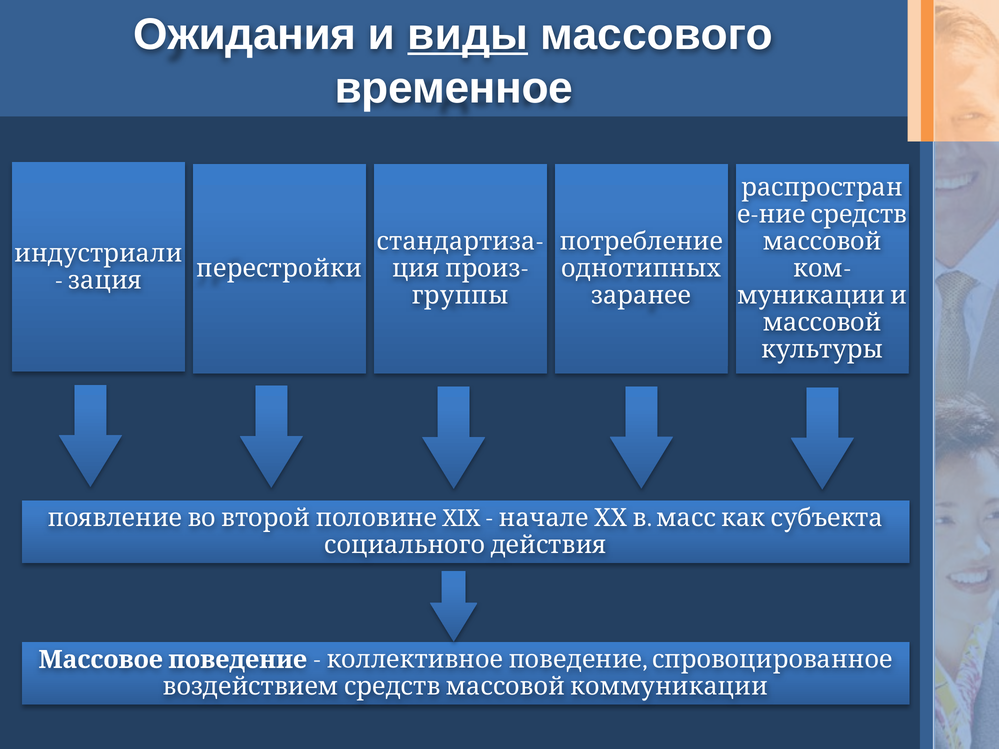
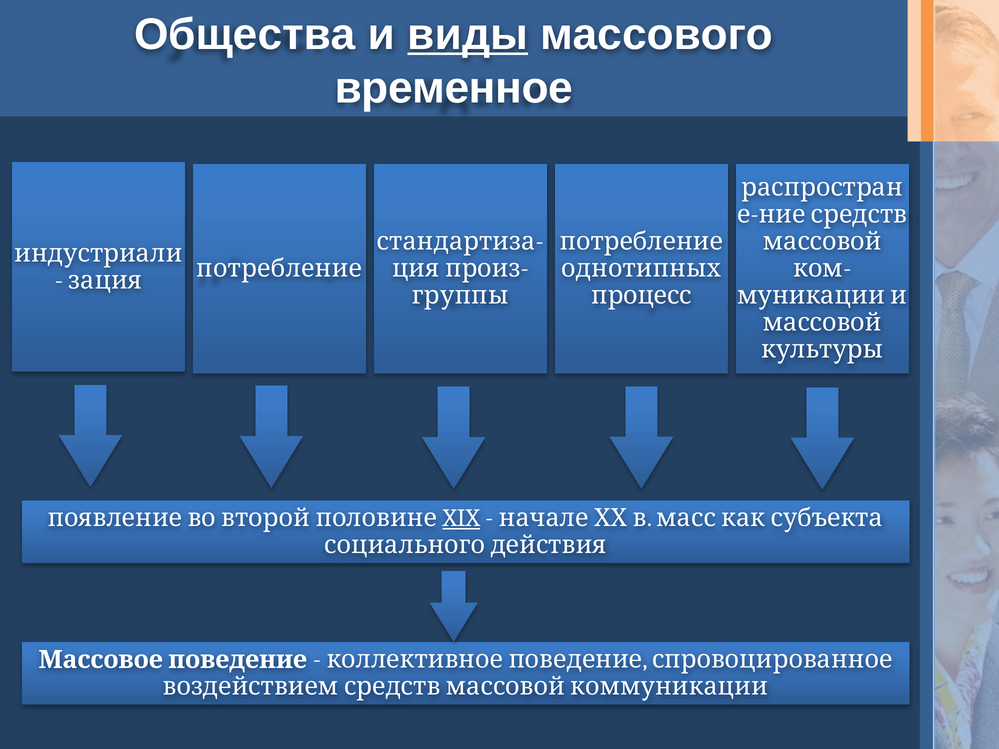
Ожидания: Ожидания -> Общества (245, 35)
зация перестройки: перестройки -> потребление (279, 269)
заранее: заранее -> процесс (641, 296)
XIX underline: none -> present (461, 518)
